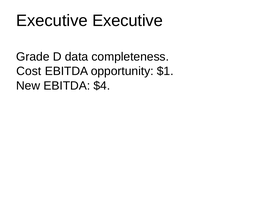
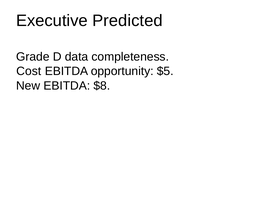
Executive Executive: Executive -> Predicted (127, 20)
$1: $1 -> $5 (165, 71)
$4: $4 -> $8 (102, 85)
